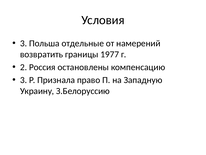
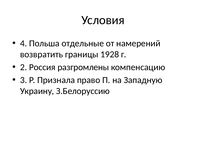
3: 3 -> 4 (24, 43)
1977: 1977 -> 1928 (110, 54)
остановлены: остановлены -> разгромлены (83, 67)
